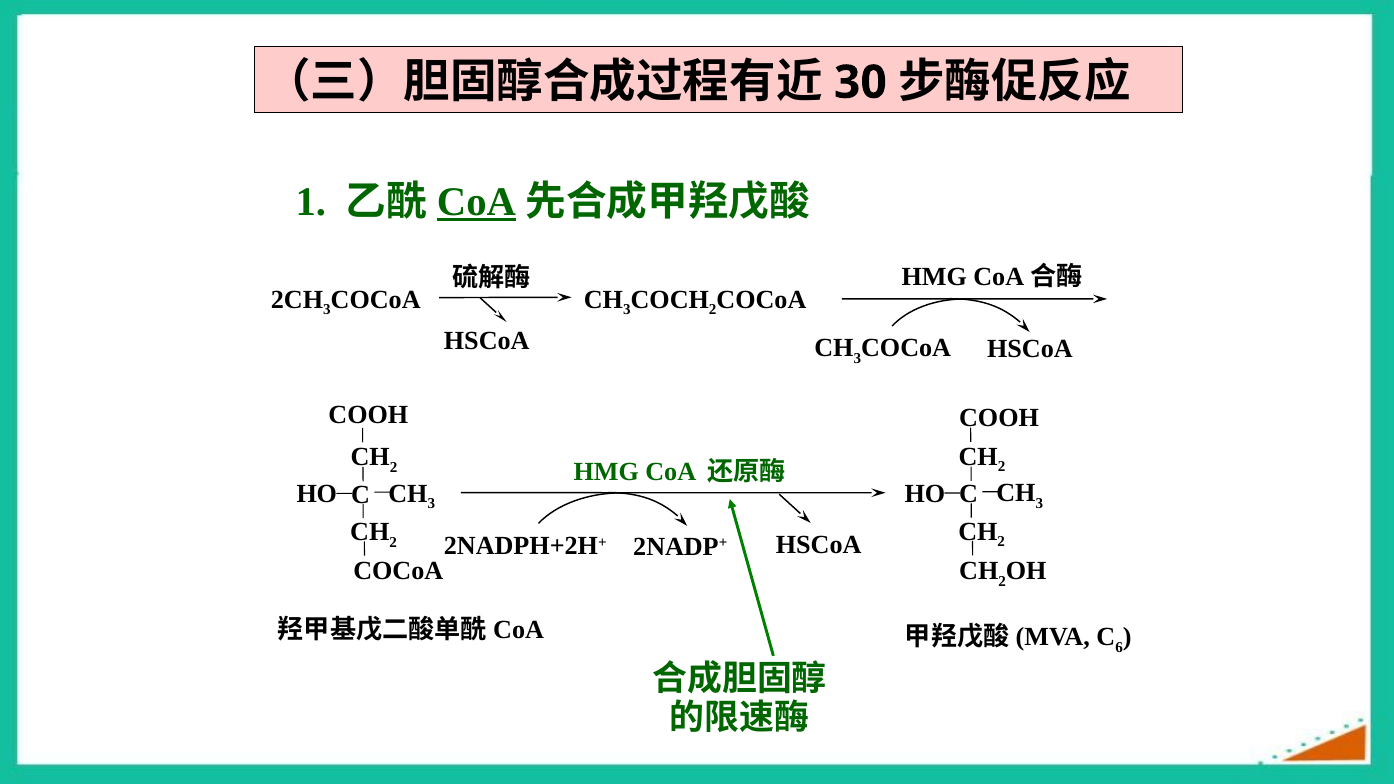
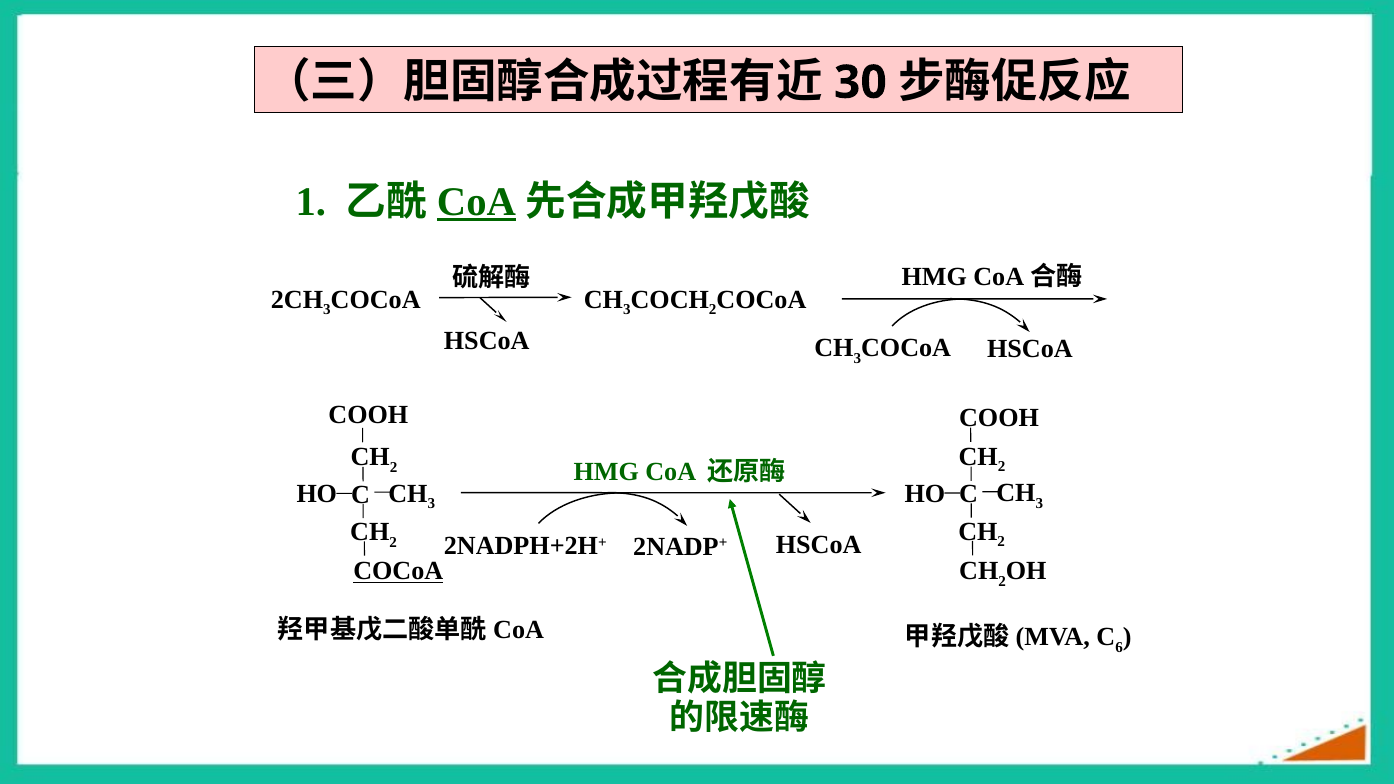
COCoA underline: none -> present (398, 571)
